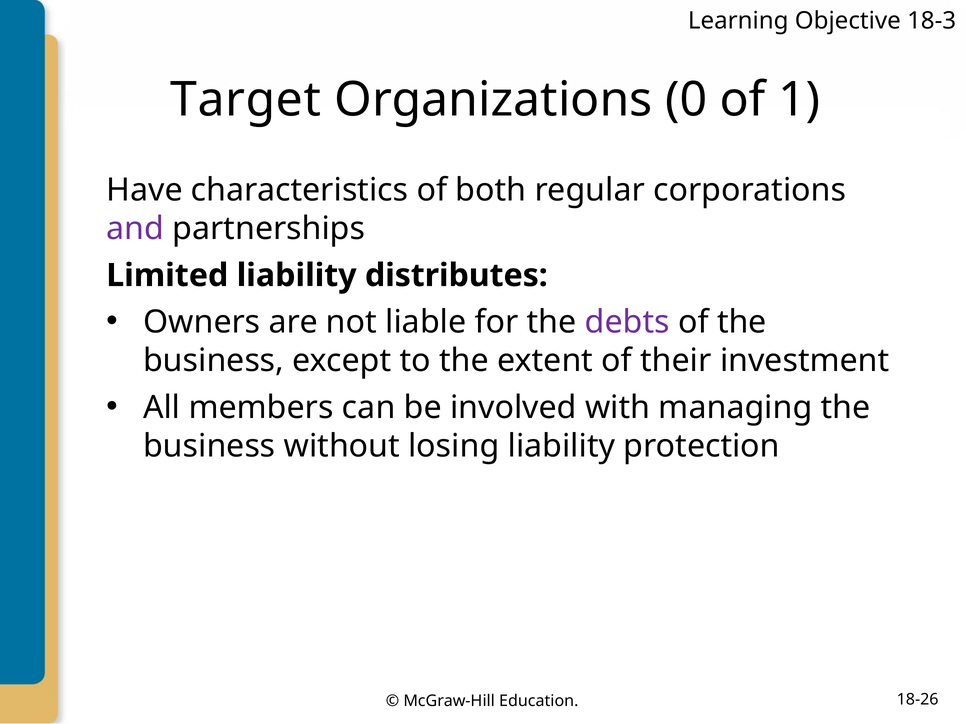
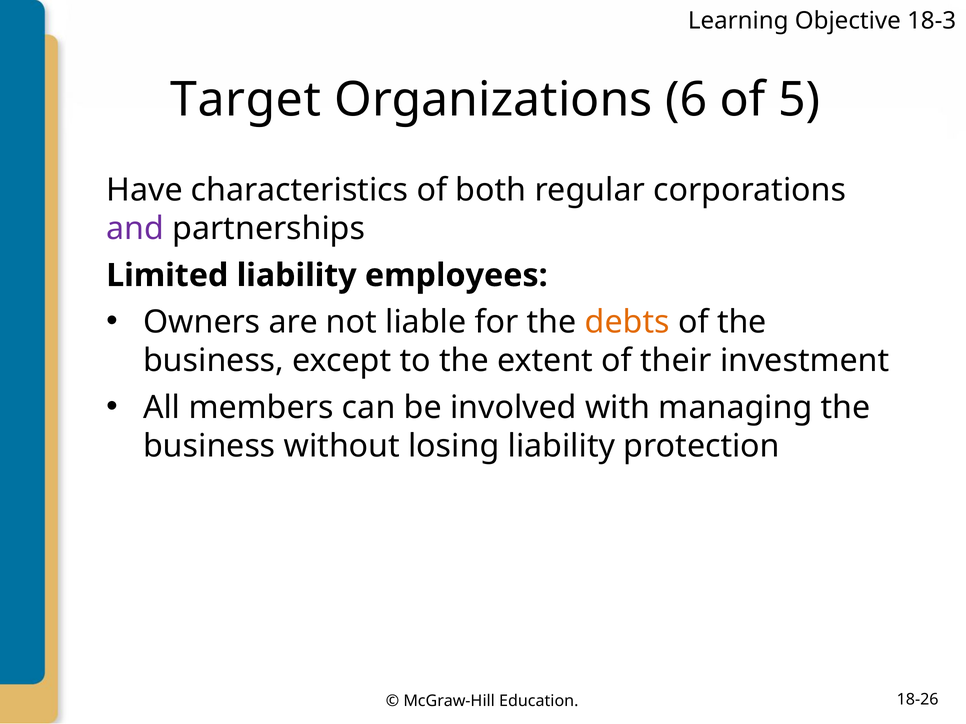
0: 0 -> 6 (686, 100)
1: 1 -> 5 (799, 100)
distributes: distributes -> employees (456, 276)
debts colour: purple -> orange (627, 322)
